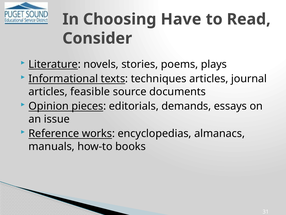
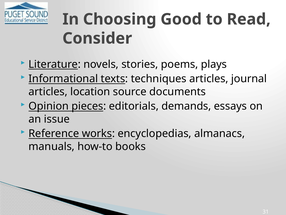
Have: Have -> Good (181, 19)
feasible: feasible -> location (90, 91)
